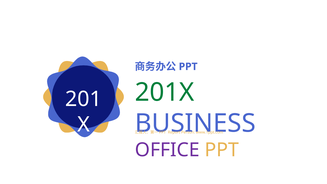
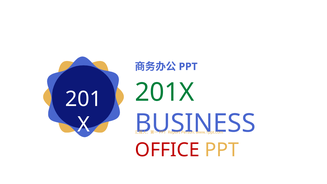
OFFICE colour: purple -> red (167, 150)
